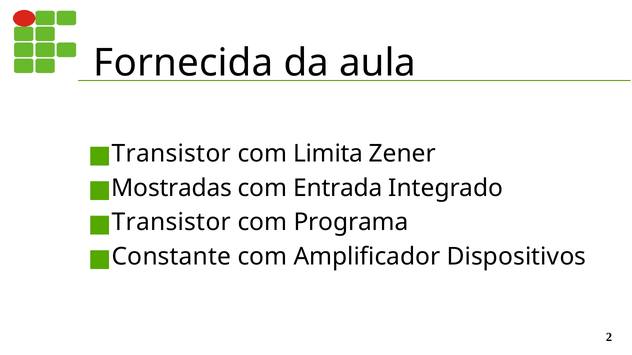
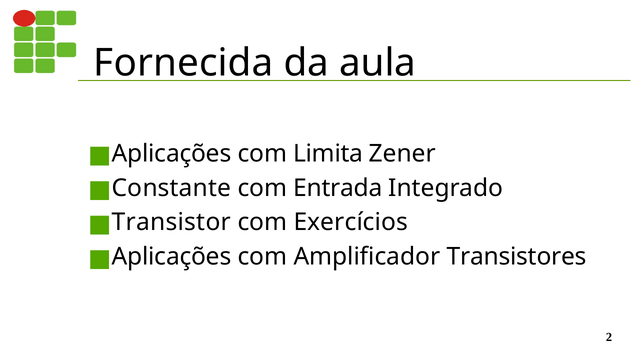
Transistor: Transistor -> Aplicações (172, 154)
Mostradas: Mostradas -> Constante (171, 188)
Programa: Programa -> Exercícios (351, 223)
Constante: Constante -> Aplicações (172, 257)
Dispositivos: Dispositivos -> Transistores (517, 257)
